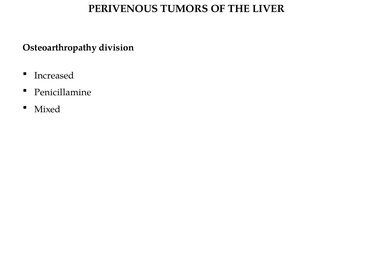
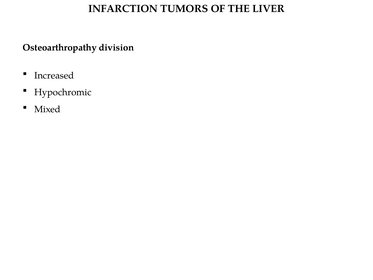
PERIVENOUS: PERIVENOUS -> INFARCTION (123, 9)
Penicillamine: Penicillamine -> Hypochromic (63, 92)
